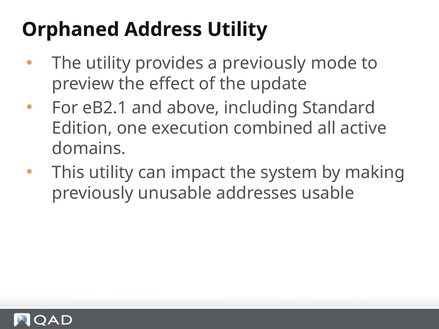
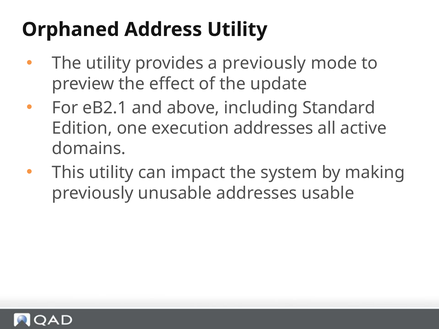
execution combined: combined -> addresses (273, 128)
